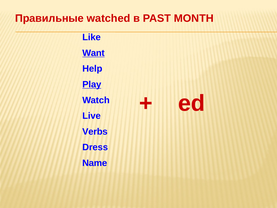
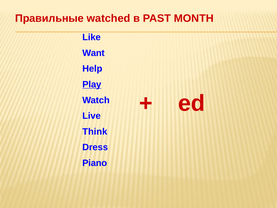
Want underline: present -> none (93, 53)
Verbs: Verbs -> Think (95, 131)
Name: Name -> Piano (95, 163)
